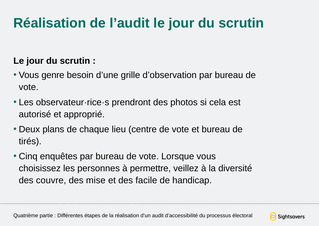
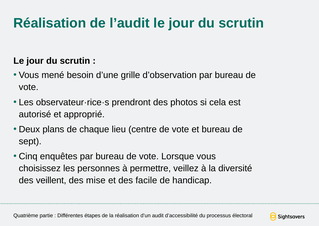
genre: genre -> mené (53, 75)
tirés: tirés -> sept (30, 141)
couvre: couvre -> veillent (51, 180)
